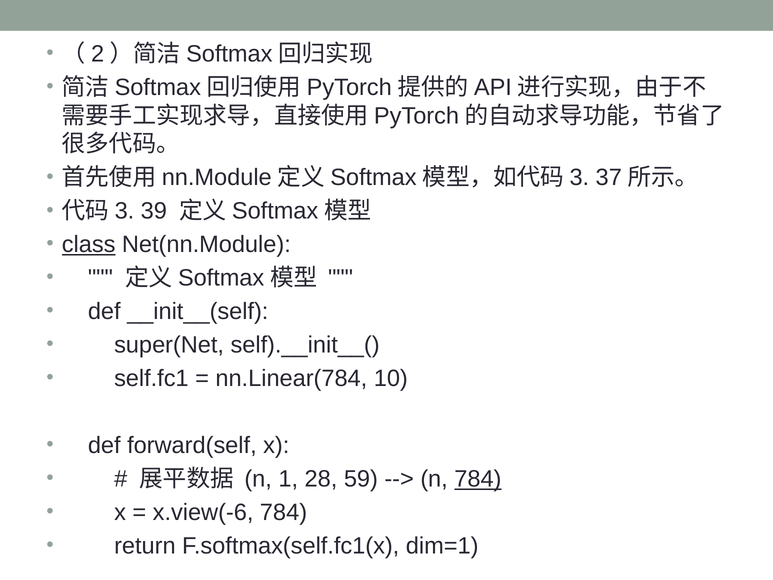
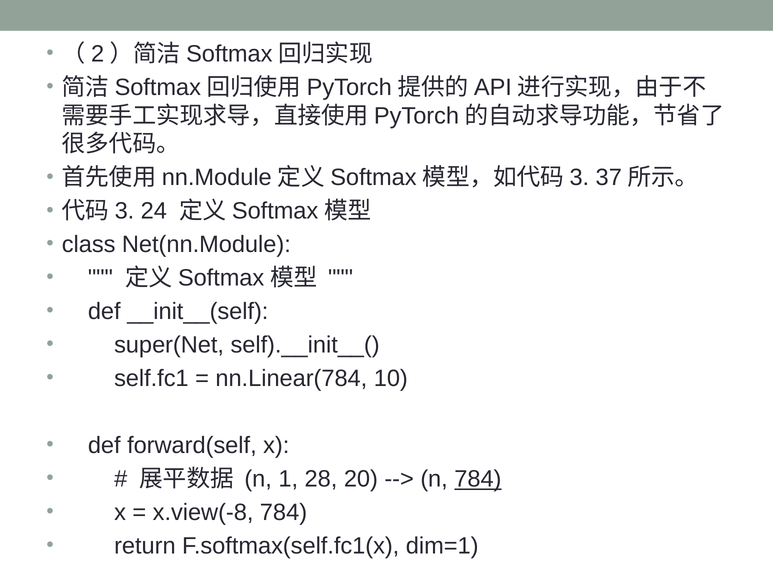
39: 39 -> 24 (154, 211)
class underline: present -> none (89, 244)
59: 59 -> 20 (361, 479)
x.view(-6: x.view(-6 -> x.view(-8 (203, 512)
